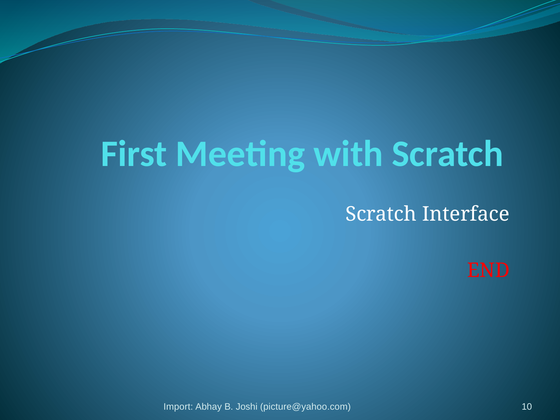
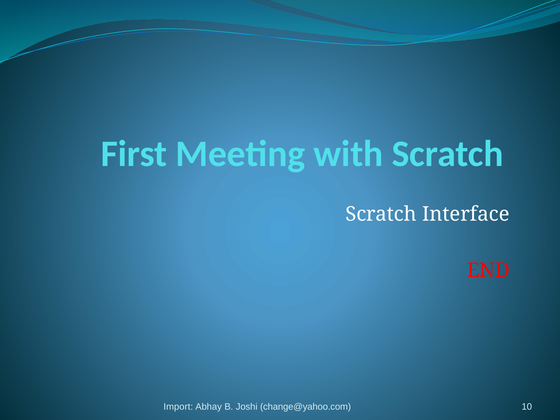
picture@yahoo.com: picture@yahoo.com -> change@yahoo.com (306, 407)
